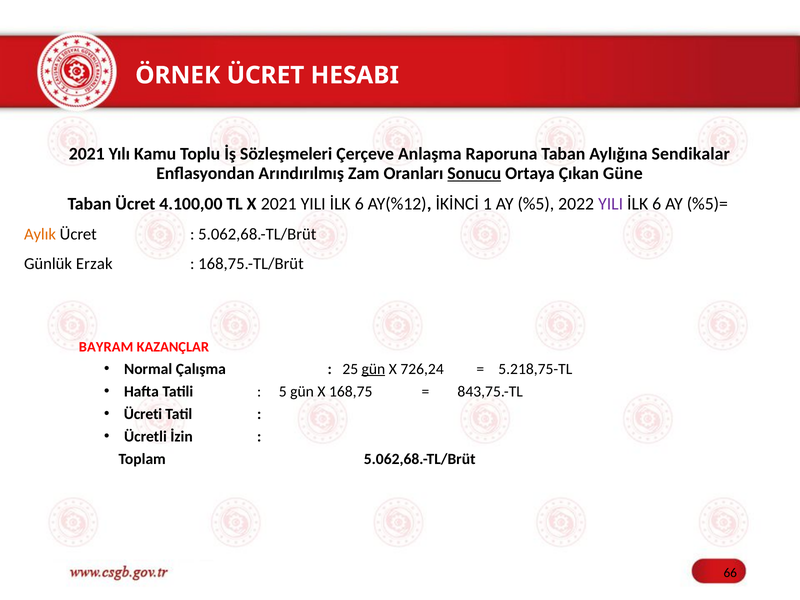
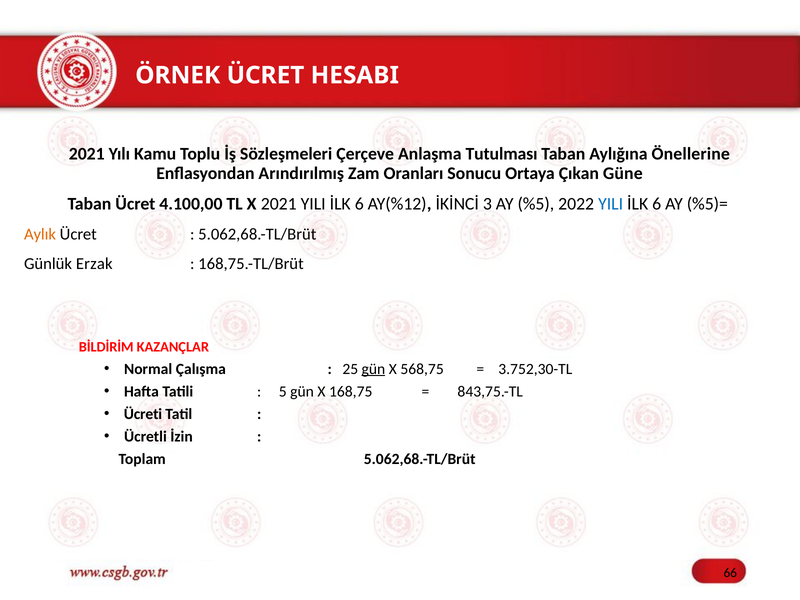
Raporuna: Raporuna -> Tutulması (502, 154)
Sendikalar: Sendikalar -> Önellerine (691, 154)
Sonucu underline: present -> none (474, 173)
1: 1 -> 3 (487, 204)
YILI colour: purple -> blue (611, 204)
BAYRAM: BAYRAM -> BİLDİRİM (106, 347)
726,24: 726,24 -> 568,75 (422, 369)
5.218,75-TL: 5.218,75-TL -> 3.752,30-TL (535, 369)
